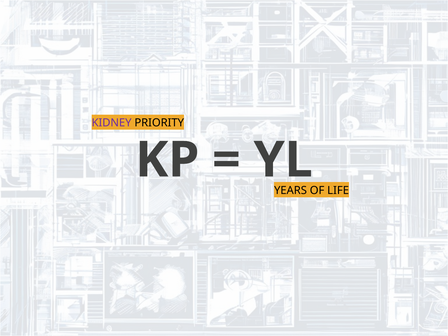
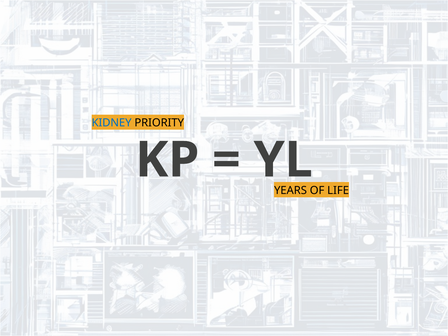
KIDNEY colour: purple -> blue (112, 123)
